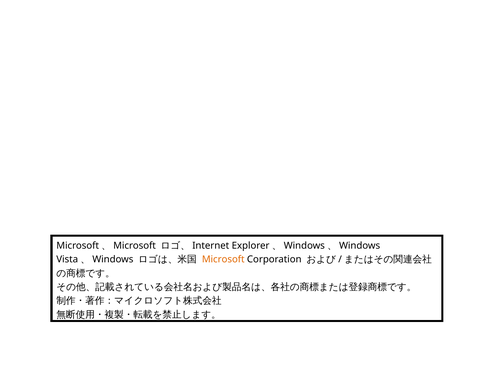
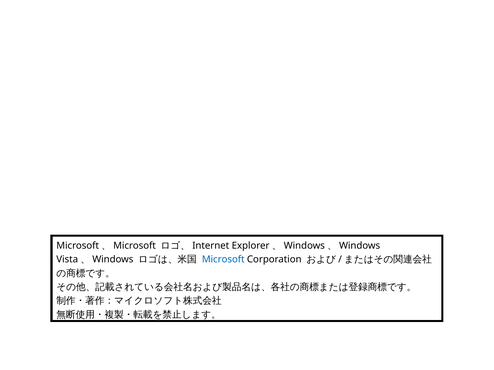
Microsoft colour: orange -> blue (223, 260)
